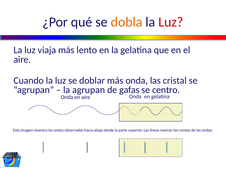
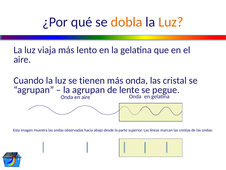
Luz colour: red -> orange (171, 22)
doblar: doblar -> tienen (92, 80)
gafas: gafas -> lente (129, 90)
centro: centro -> pegue (166, 90)
